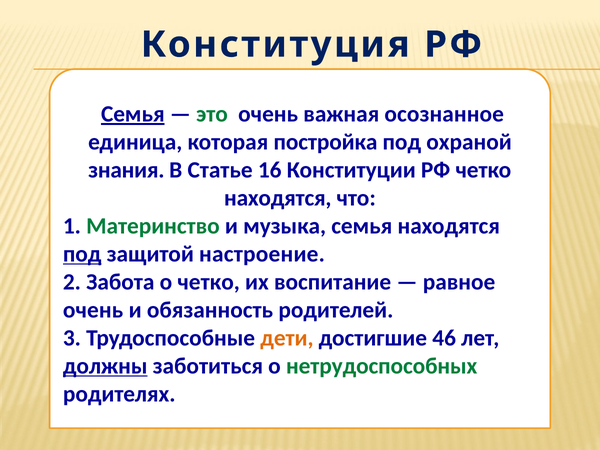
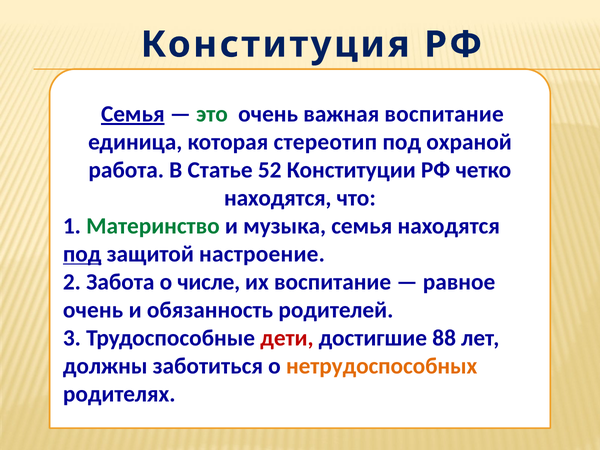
важная осознанное: осознанное -> воспитание (444, 114)
постройка: постройка -> стереотип (325, 142)
знания: знания -> работа (126, 170)
16: 16 -> 52 (270, 170)
о четко: четко -> числе (209, 282)
дети colour: orange -> red (287, 338)
46: 46 -> 88 (444, 338)
должны underline: present -> none (105, 366)
нетрудоспособных colour: green -> orange (382, 366)
